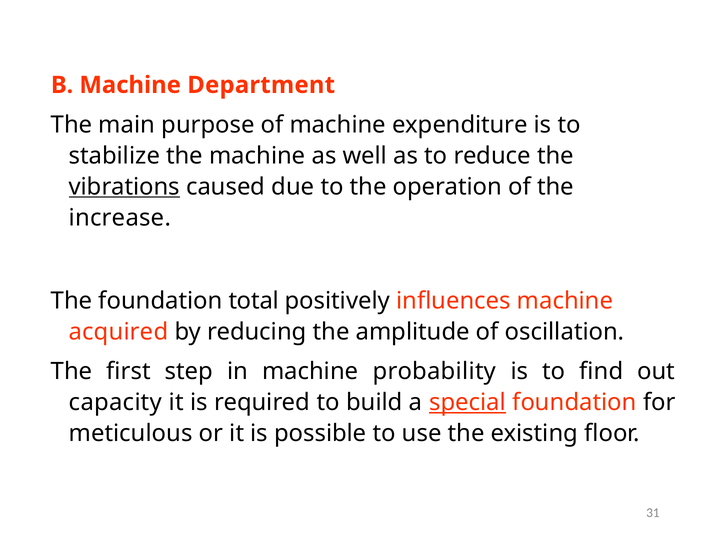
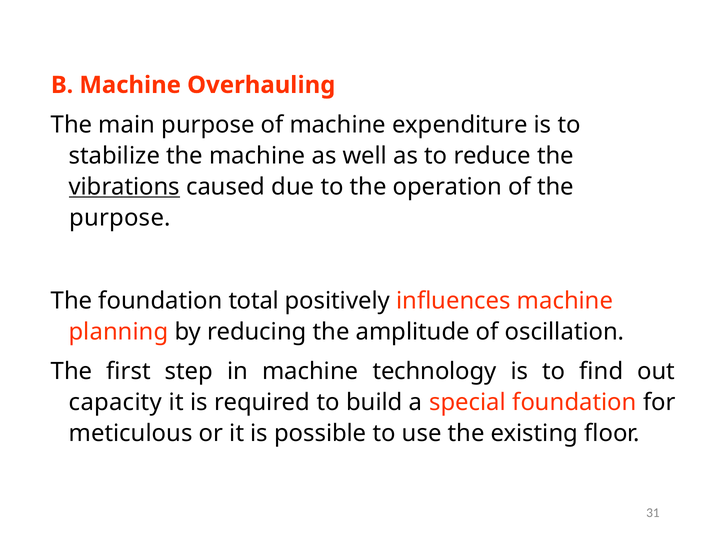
Department: Department -> Overhauling (261, 85)
increase: increase -> purpose (120, 218)
acquired: acquired -> planning (119, 332)
probability: probability -> technology (435, 372)
special underline: present -> none (468, 403)
